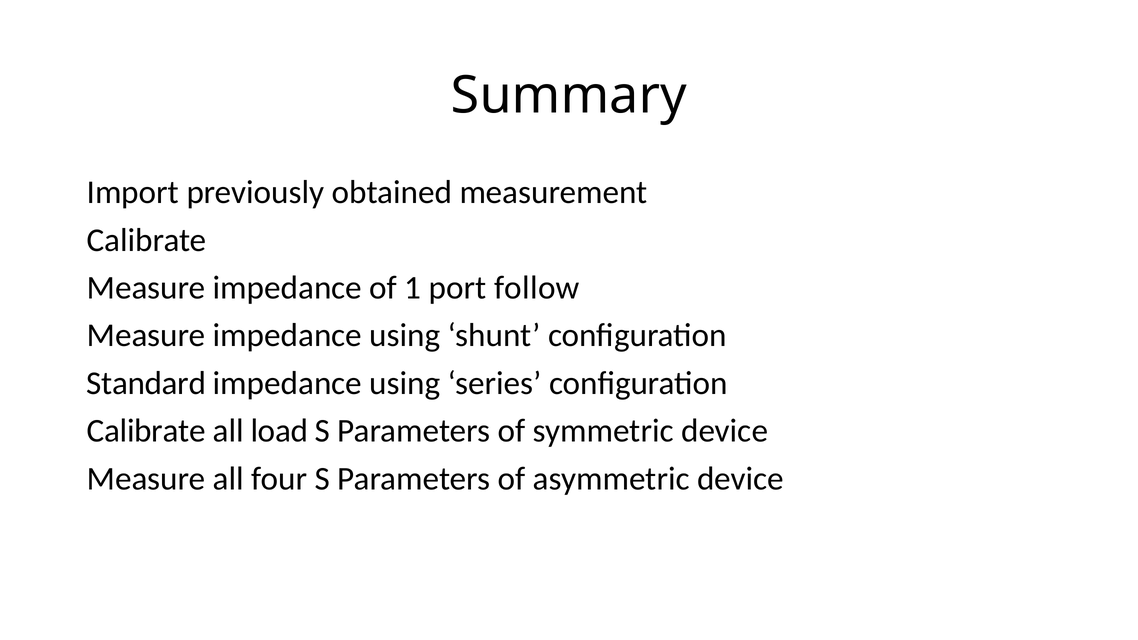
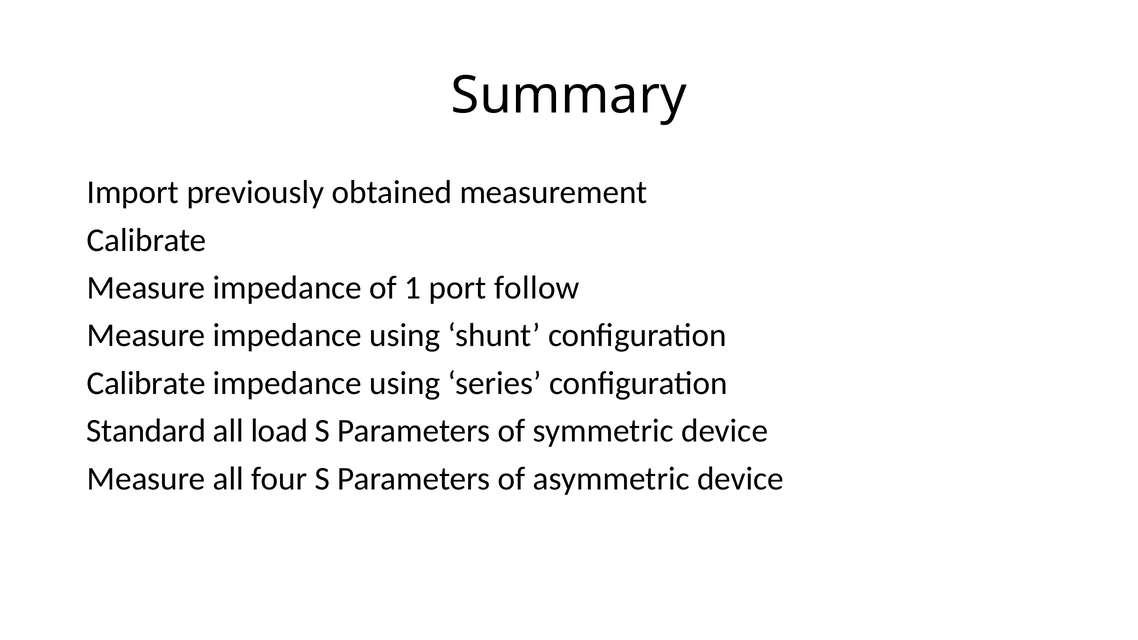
Standard: Standard -> Calibrate (146, 383)
Calibrate: Calibrate -> Standard (146, 431)
